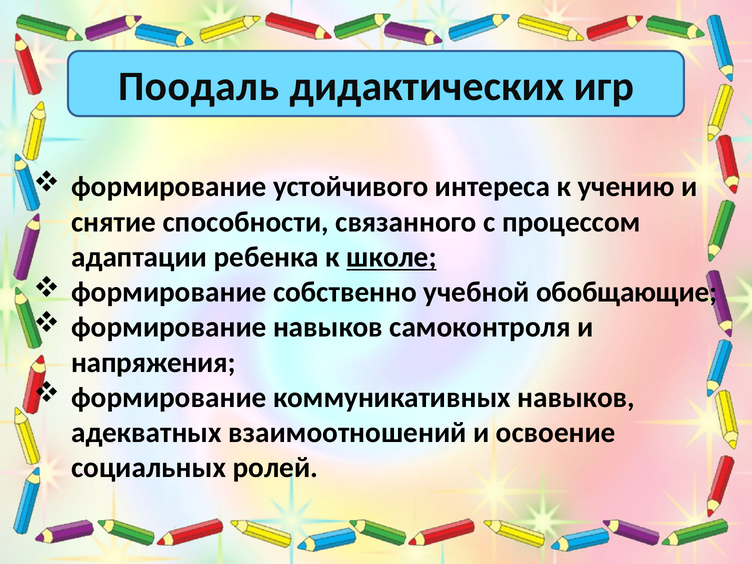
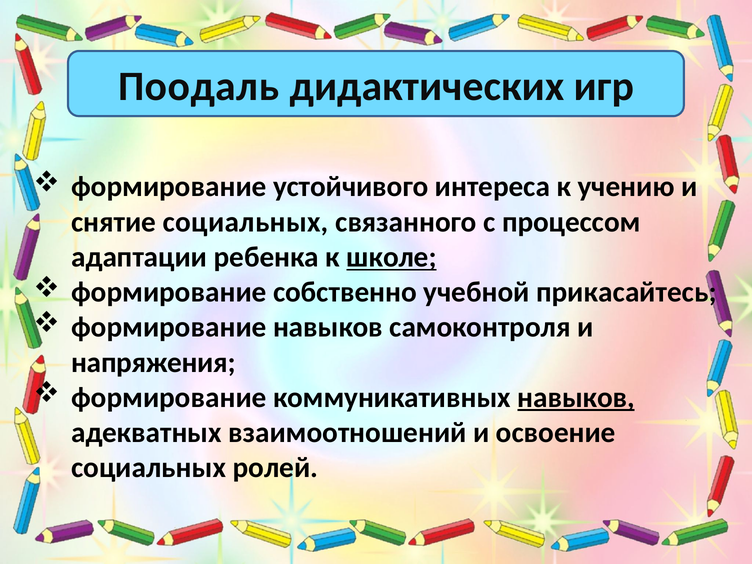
снятие способности: способности -> социальных (246, 222)
обобщающие: обобщающие -> прикасайтесь (626, 292)
навыков underline: none -> present (576, 398)
